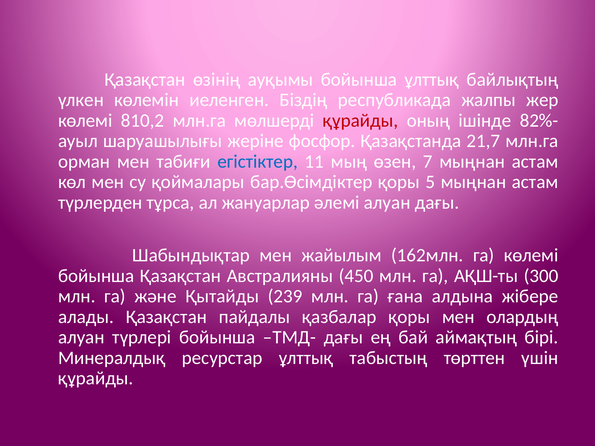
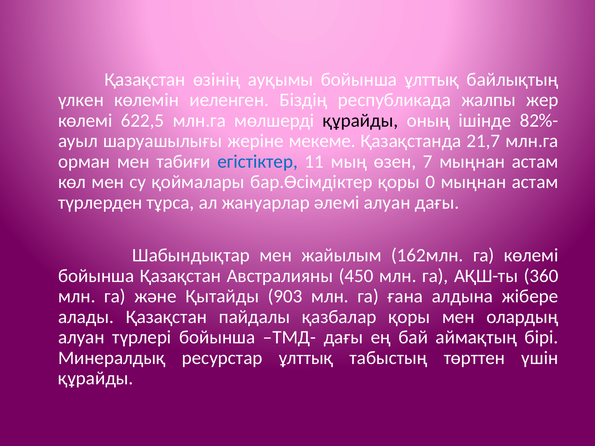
810,2: 810,2 -> 622,5 (143, 121)
құрайды colour: red -> black (360, 121)
фосфор: фосфор -> мекеме (322, 141)
5: 5 -> 0 (430, 182)
300: 300 -> 360 (541, 276)
239: 239 -> 903 (285, 297)
